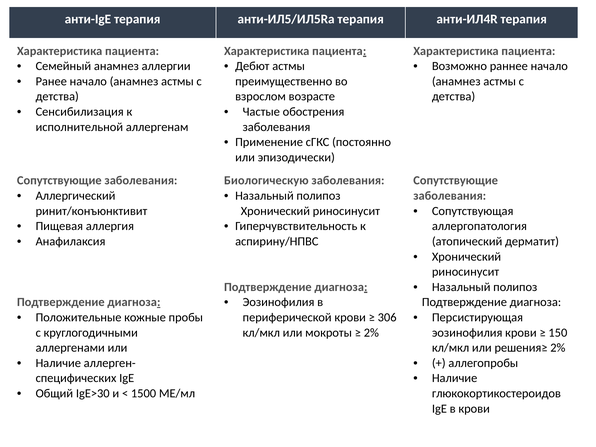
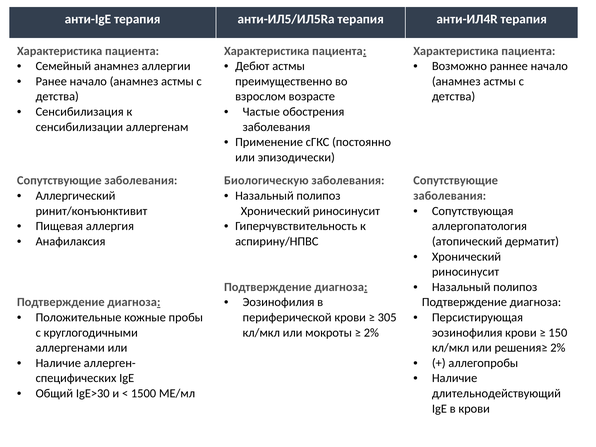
исполнительной: исполнительной -> сенсибилизации (79, 127)
306: 306 -> 305 (387, 317)
глюкокортикостероидов: глюкокортикостероидов -> длительнодействующий (496, 393)
